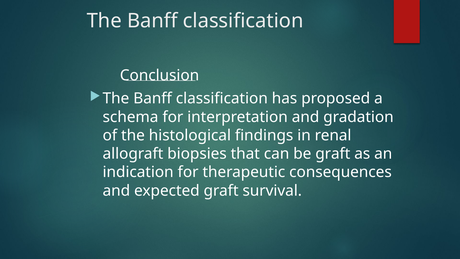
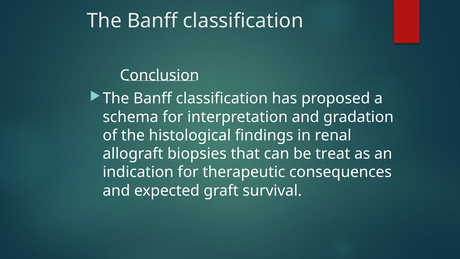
be graft: graft -> treat (333, 154)
